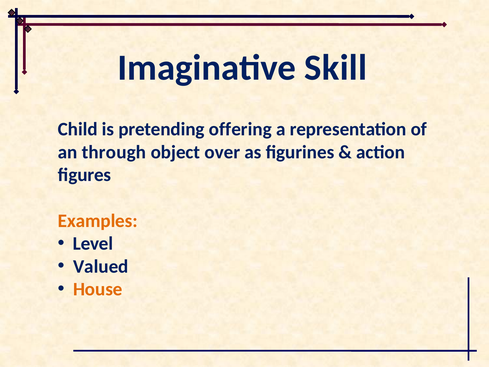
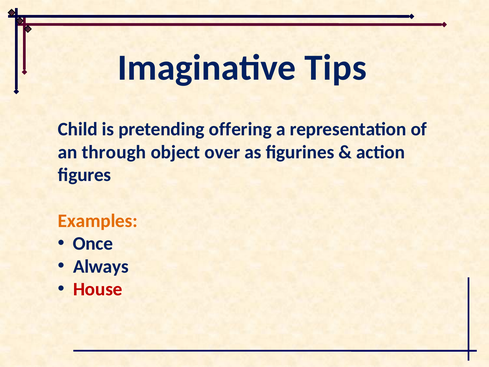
Skill: Skill -> Tips (336, 68)
Level: Level -> Once (93, 243)
Valued: Valued -> Always (101, 266)
House colour: orange -> red (98, 289)
